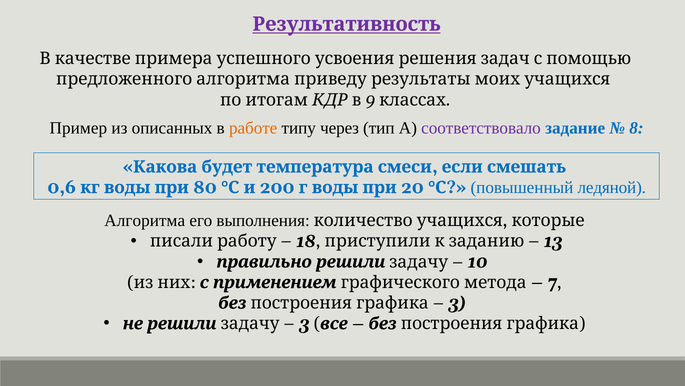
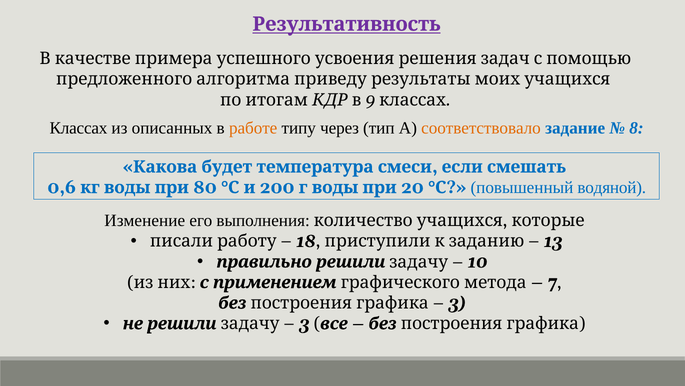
Пример: Пример -> Классах (78, 128)
соответствовало colour: purple -> orange (481, 128)
ледяной: ледяной -> водяной (612, 187)
Алгоритма: Алгоритма -> Изменение (145, 220)
